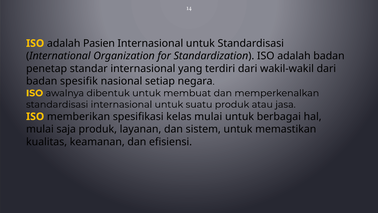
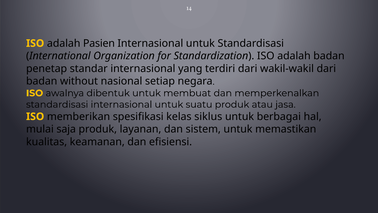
spesifik: spesifik -> without (79, 81)
kelas mulai: mulai -> siklus (208, 116)
